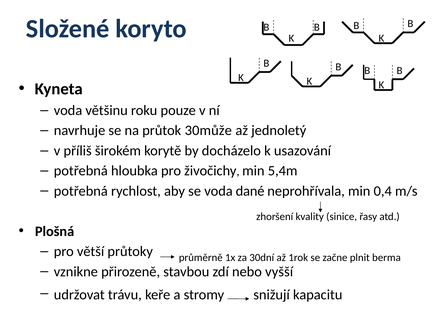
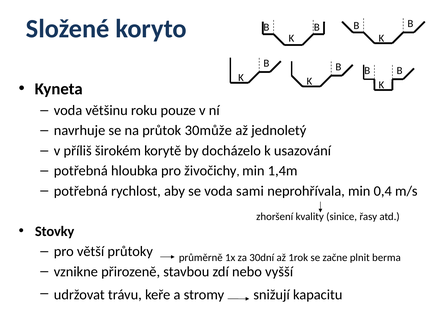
5,4m: 5,4m -> 1,4m (283, 171)
dané: dané -> sami (250, 191)
Plošná: Plošná -> Stovky (55, 231)
